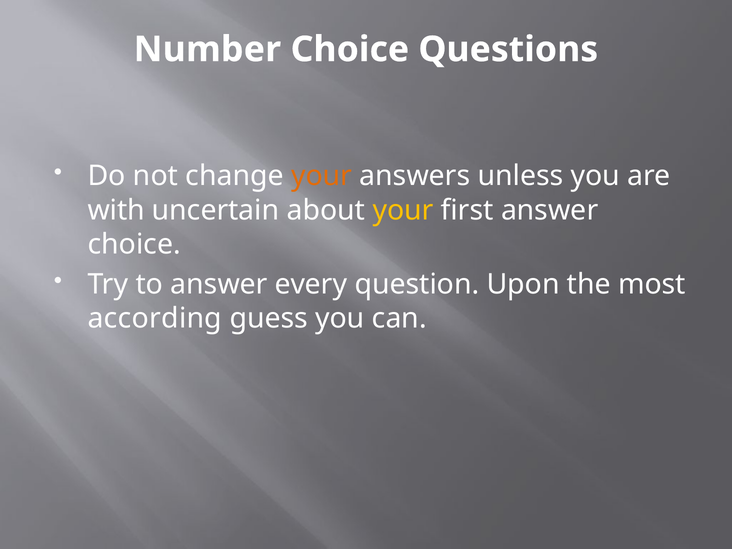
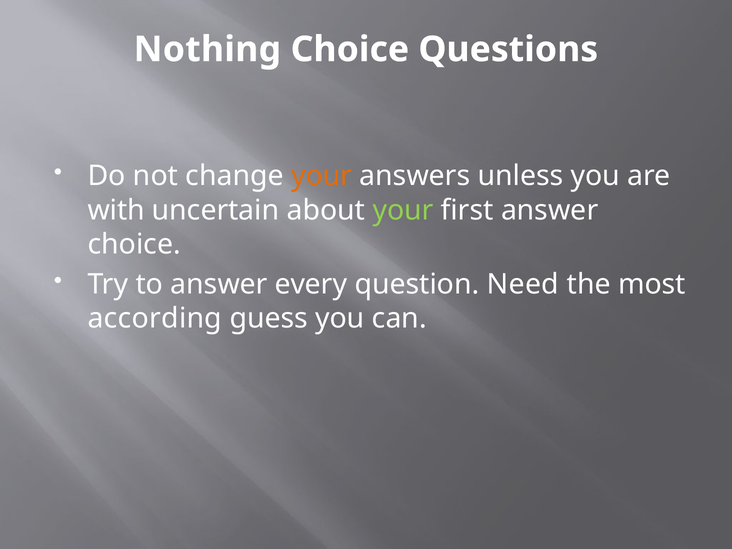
Number: Number -> Nothing (207, 49)
your colour: yellow -> light green (403, 210)
Upon: Upon -> Need (523, 284)
